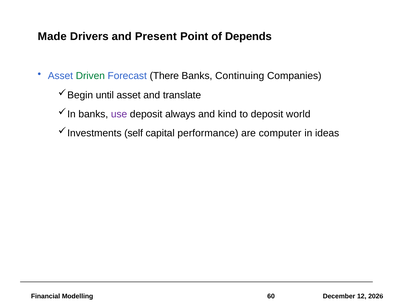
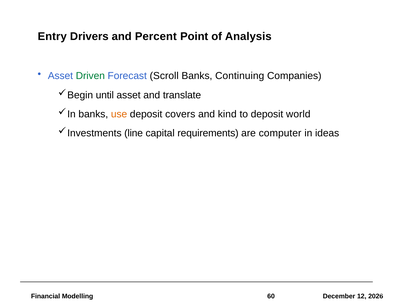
Made: Made -> Entry (52, 36)
Present: Present -> Percent (156, 36)
Depends: Depends -> Analysis (248, 36)
There: There -> Scroll (164, 76)
use colour: purple -> orange (119, 114)
always: always -> covers (180, 114)
self: self -> line (134, 133)
performance: performance -> requirements (208, 133)
